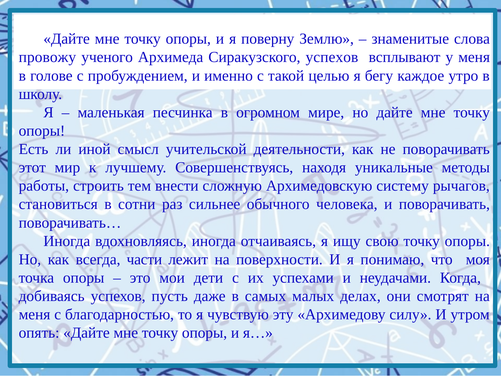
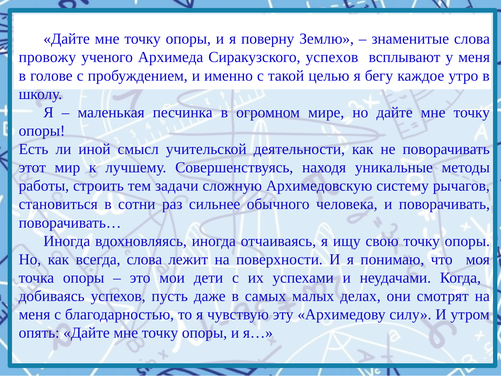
внести: внести -> задачи (177, 186)
всегда части: части -> слова (144, 259)
